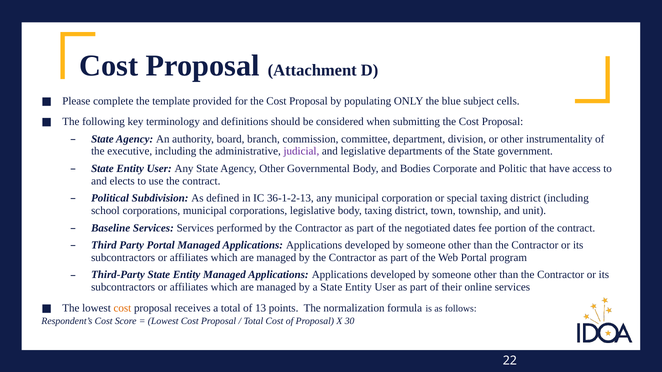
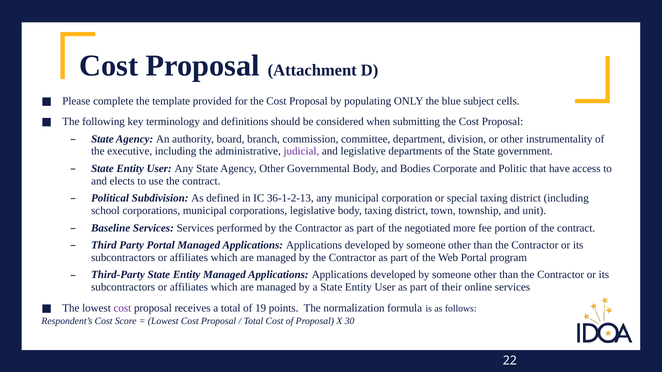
dates: dates -> more (464, 228)
cost colour: orange -> purple (122, 308)
13: 13 -> 19 (261, 308)
